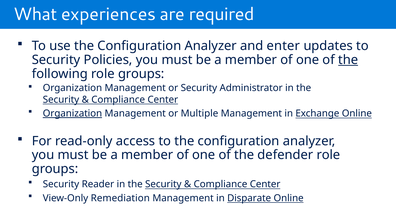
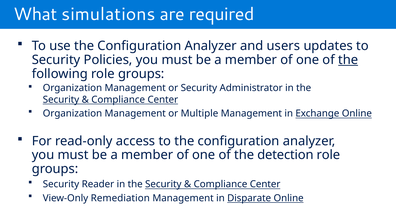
experiences: experiences -> simulations (108, 14)
enter: enter -> users (283, 46)
Organization underline: present -> none (72, 113)
defender: defender -> detection (286, 155)
